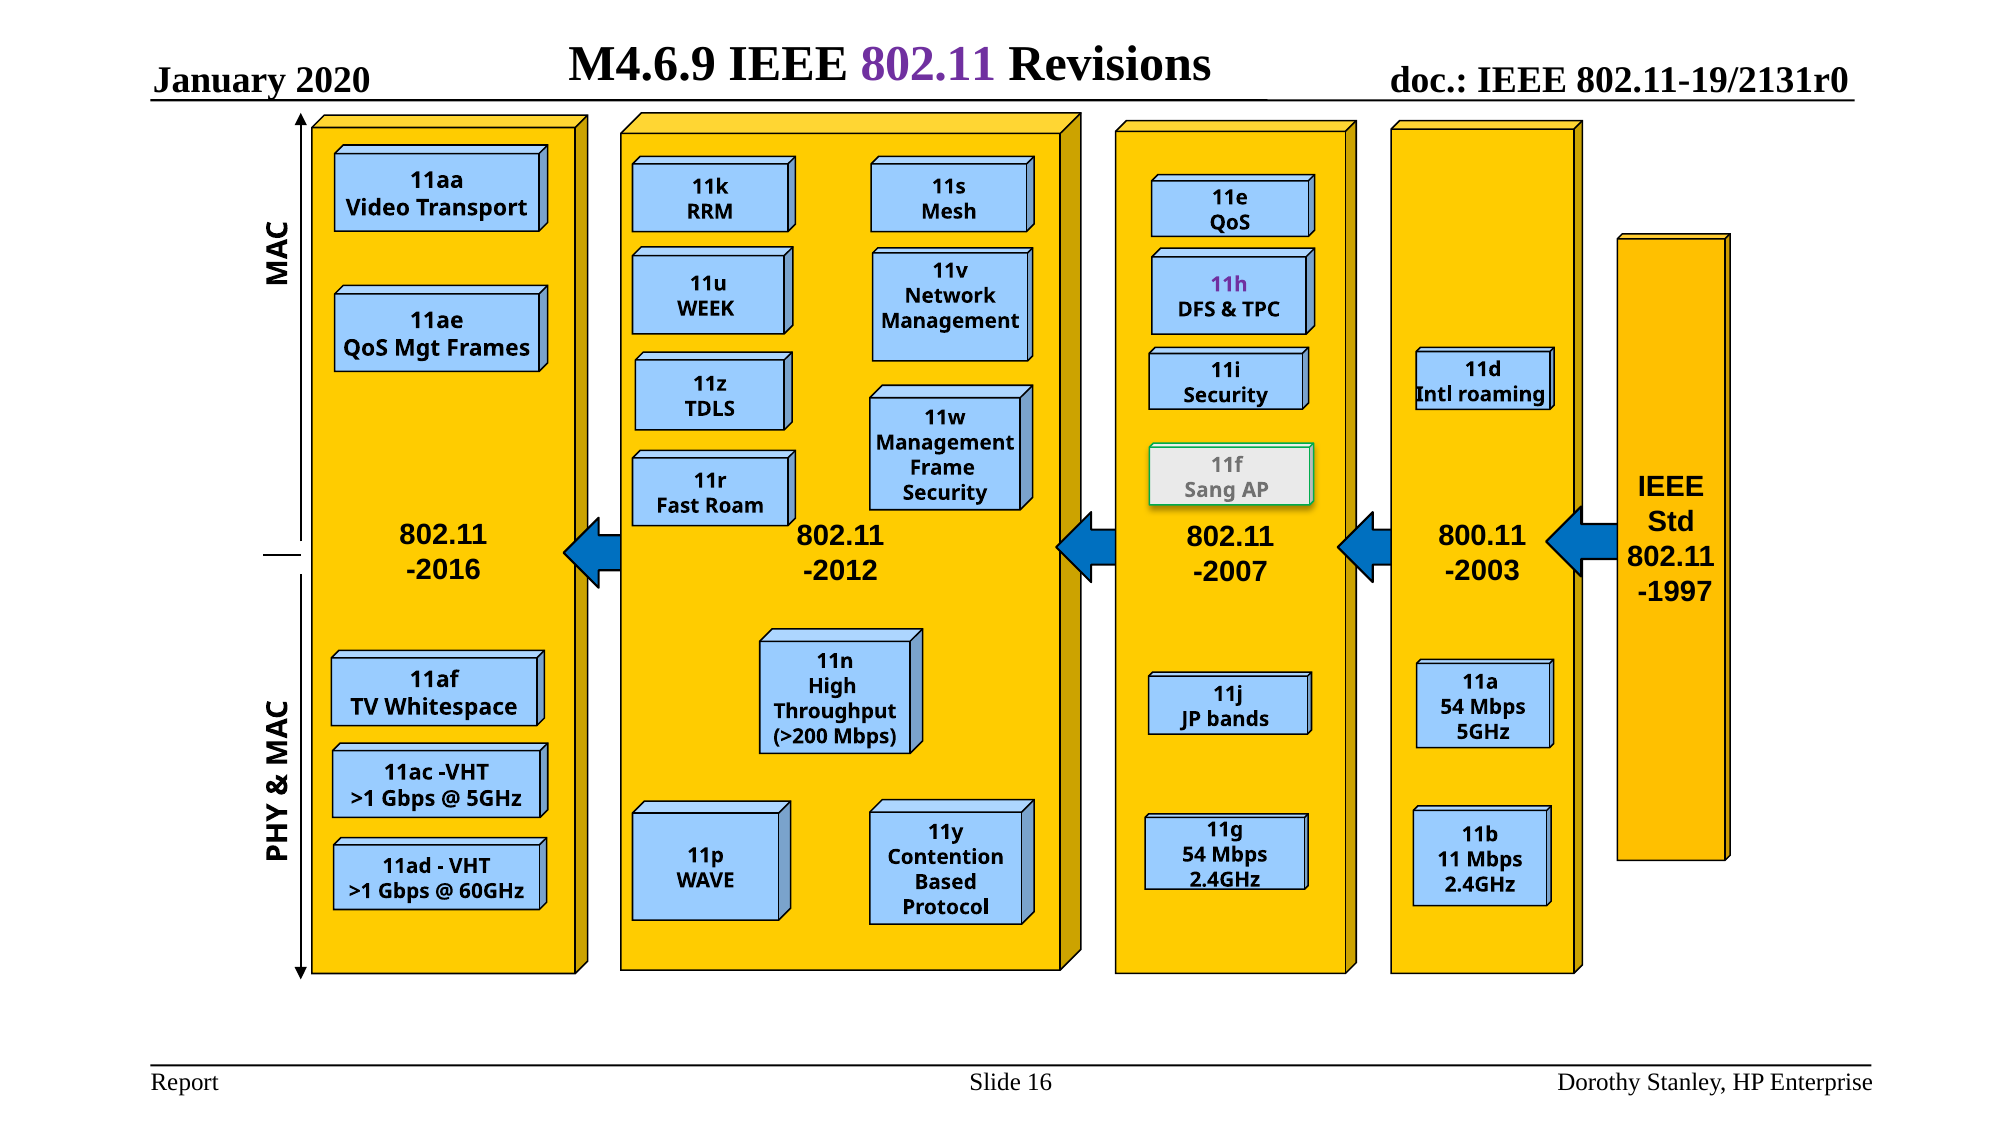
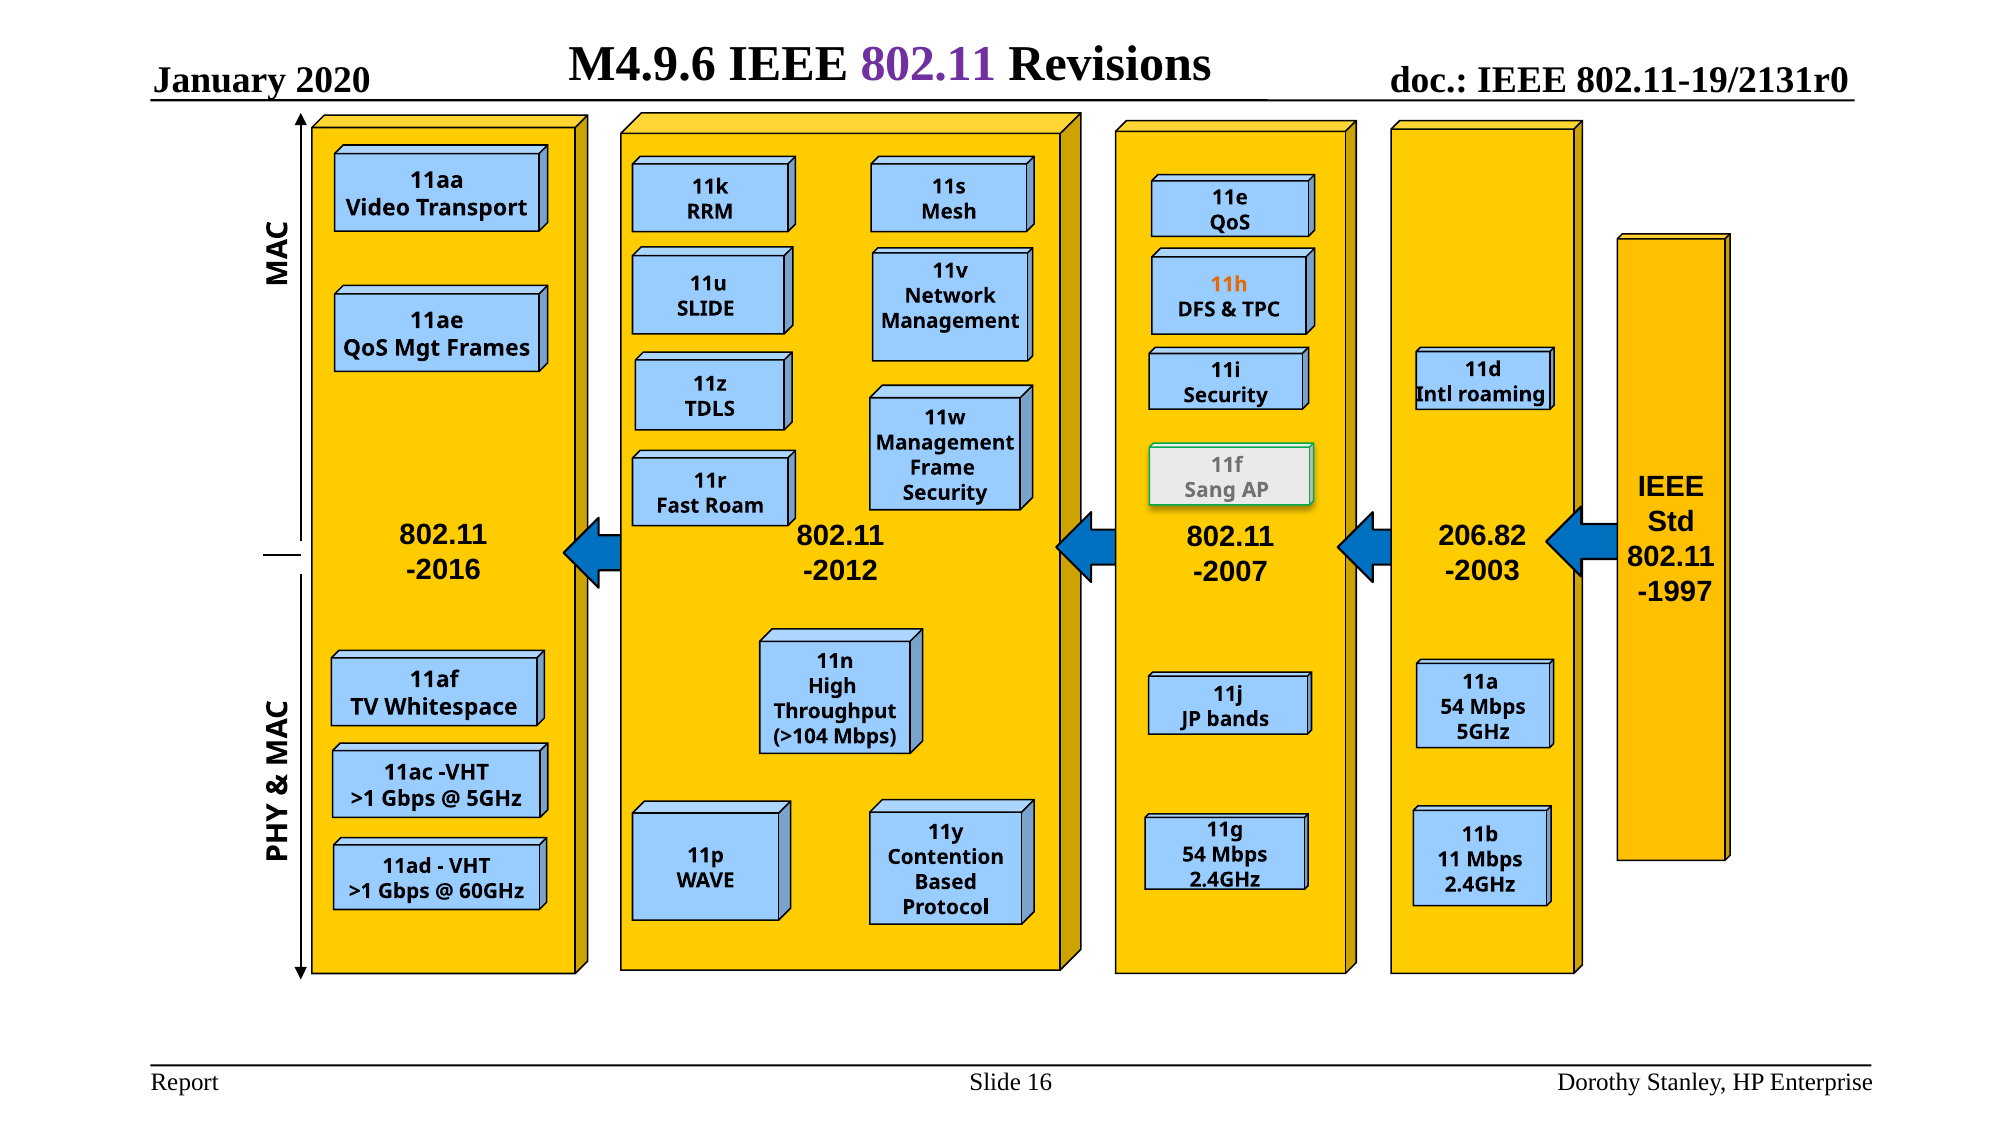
M4.6.9: M4.6.9 -> M4.9.6 (642, 64)
11h colour: purple -> orange (1229, 284)
WEEK: WEEK -> SLIDE (706, 309)
800.11: 800.11 -> 206.82 (1482, 536)
>200: >200 -> >104 (801, 736)
